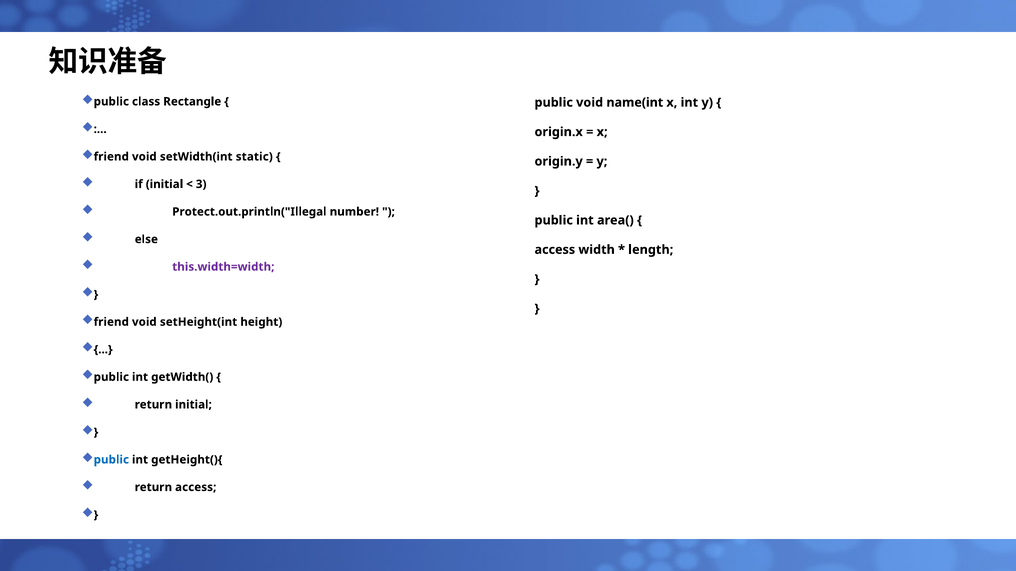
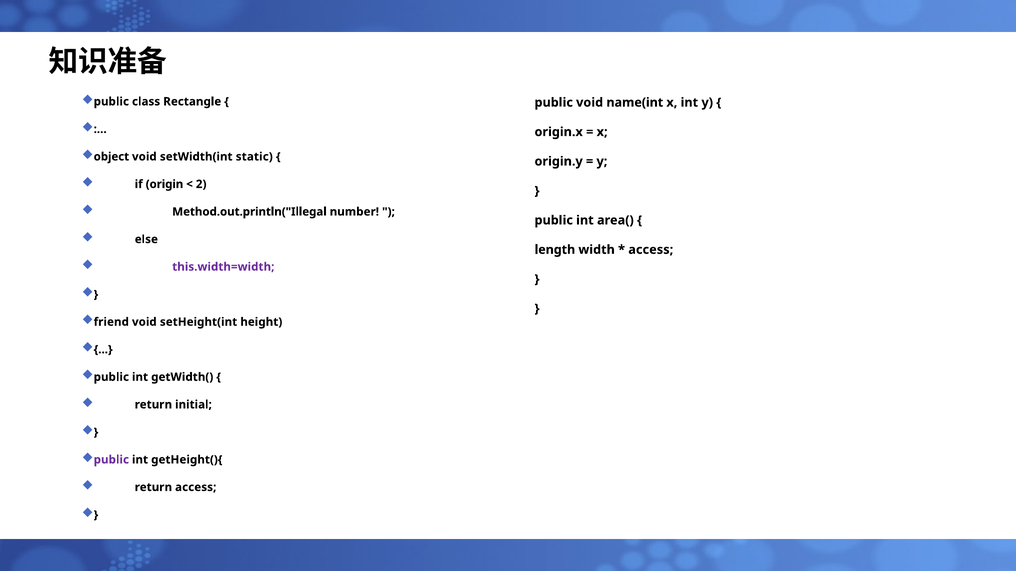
friend: friend -> object (111, 157)
if initial: initial -> origin (164, 184)
3: 3 -> 2 (201, 184)
Protect.out.println("Illegal: Protect.out.println("Illegal -> Method.out.println("Illegal (249, 212)
access: access -> length (555, 250)
length: length -> access (651, 250)
public colour: blue -> purple (111, 460)
